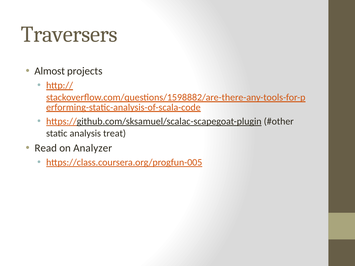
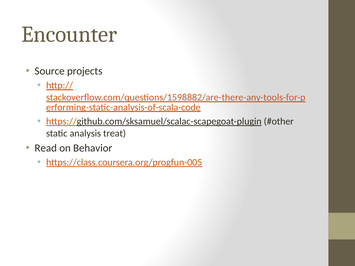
Traversers: Traversers -> Encounter (69, 34)
Almost: Almost -> Source (50, 71)
Analyzer: Analyzer -> Behavior (93, 148)
